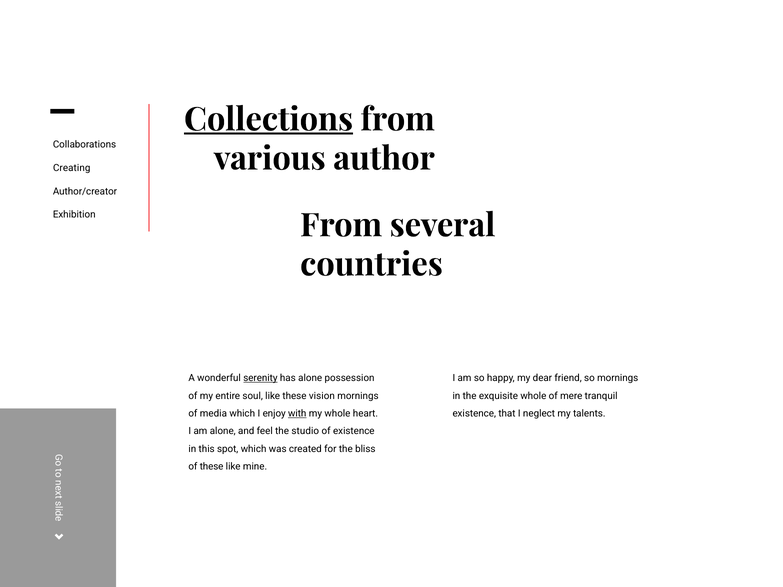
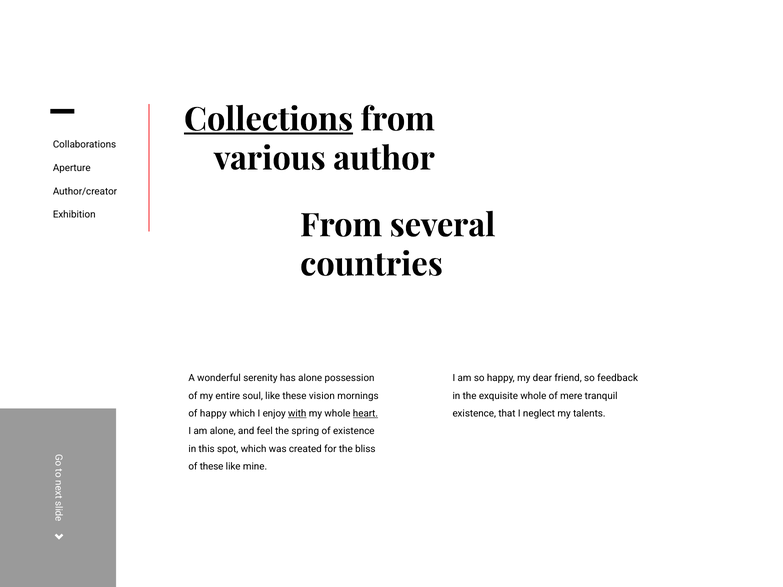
Creating: Creating -> Aperture (72, 168)
serenity underline: present -> none (260, 378)
so mornings: mornings -> feedback (618, 378)
of media: media -> happy (213, 414)
heart underline: none -> present (365, 414)
studio: studio -> spring (305, 431)
